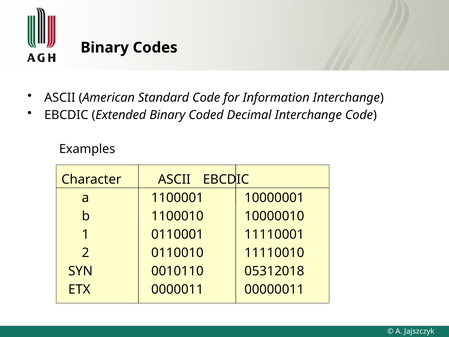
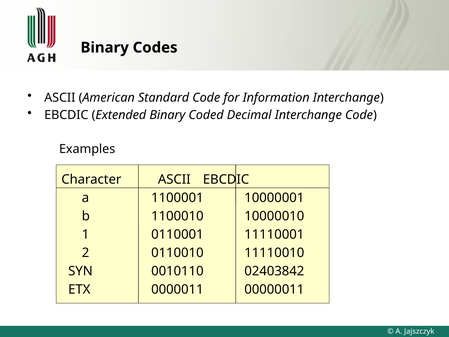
05312018: 05312018 -> 02403842 (274, 271)
